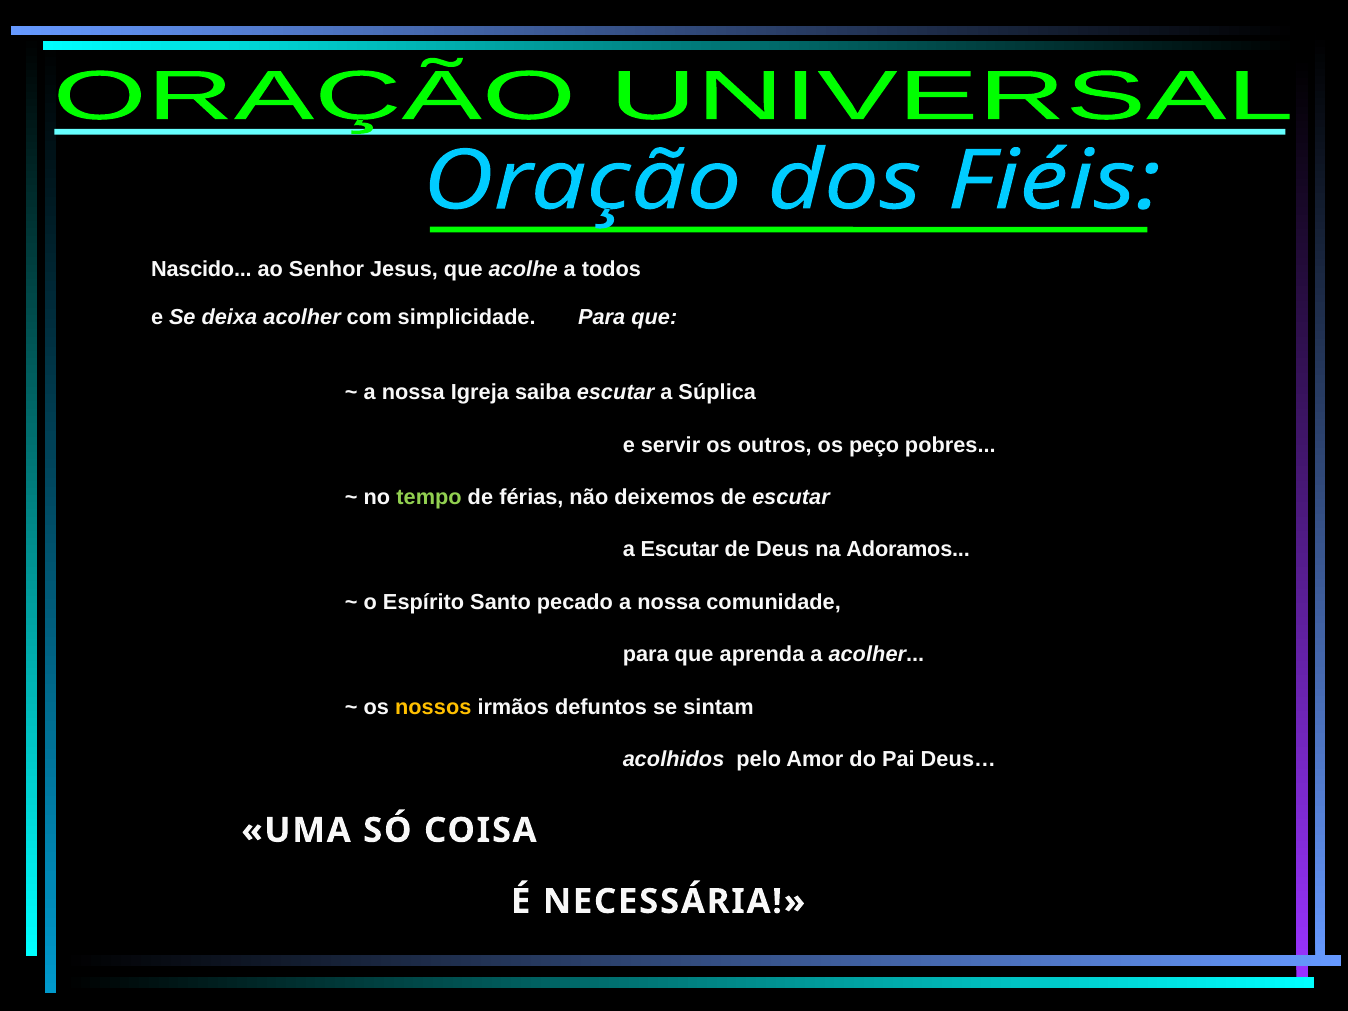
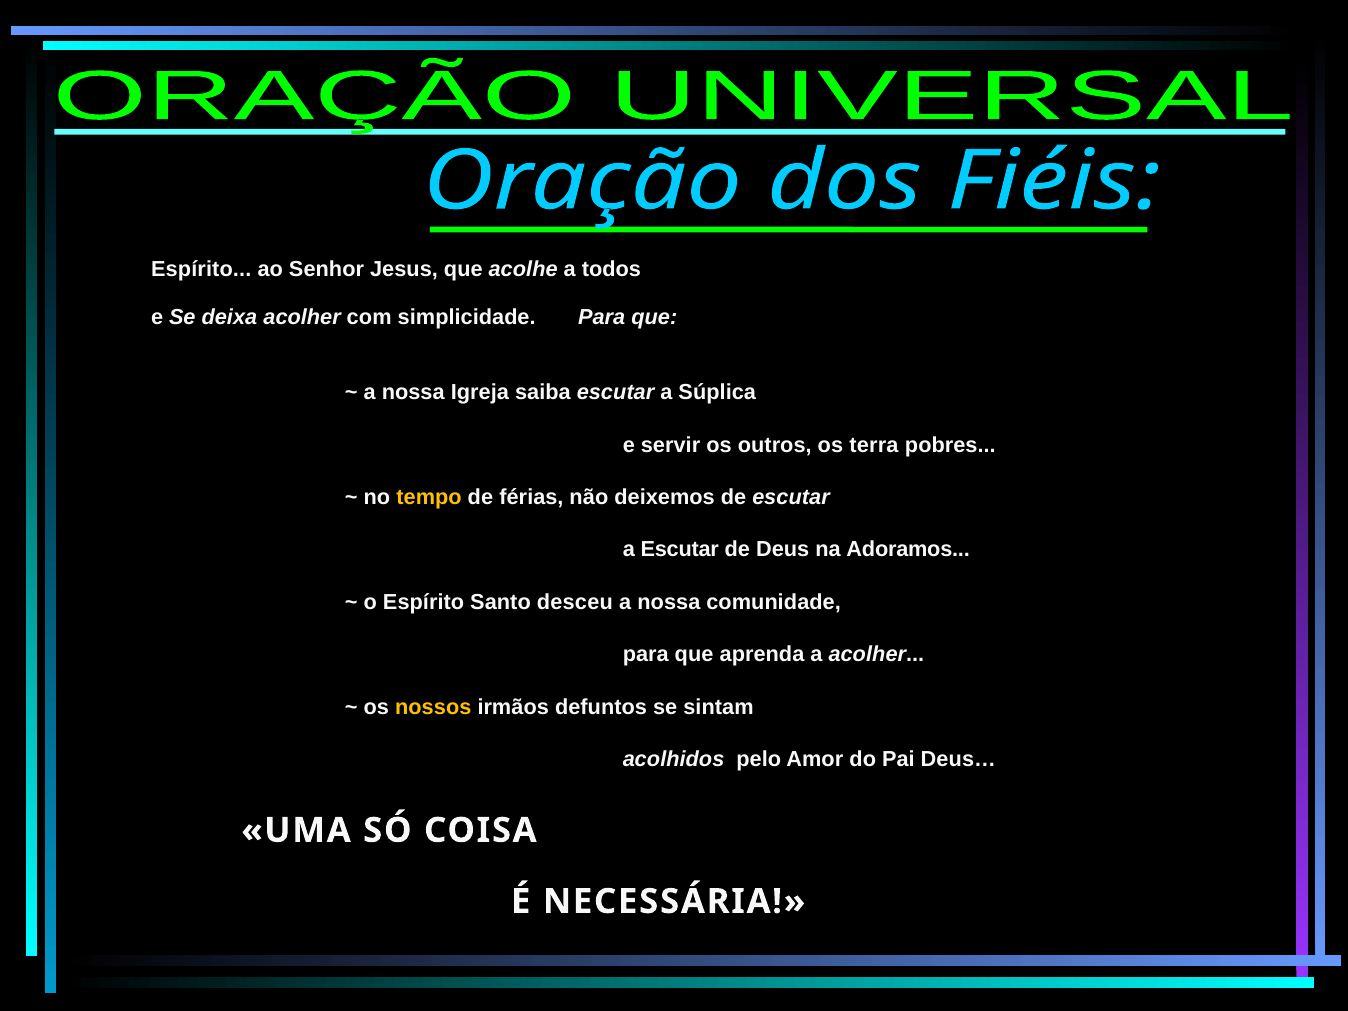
Nascido: Nascido -> Espírito (201, 269)
peço: peço -> terra (874, 445)
tempo colour: light green -> yellow (429, 497)
pecado: pecado -> desceu (575, 602)
